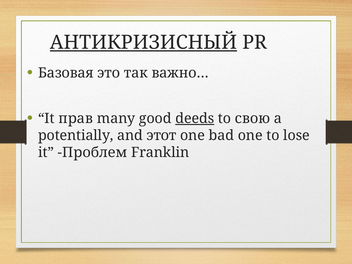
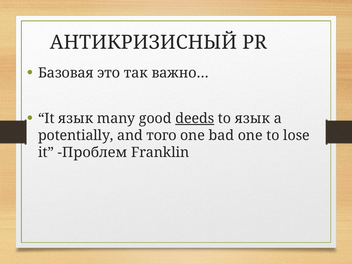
АНТИКРИЗИСНЫЙ underline: present -> none (144, 42)
It прав: прав -> язык (76, 118)
to свою: свою -> язык (252, 118)
этот: этот -> того (162, 135)
